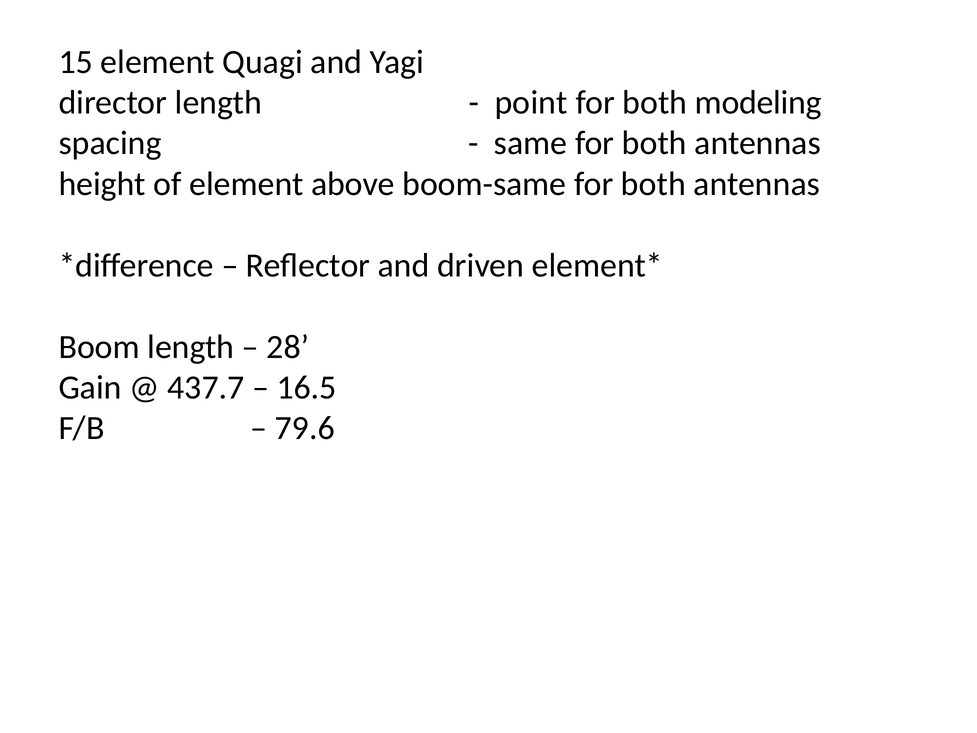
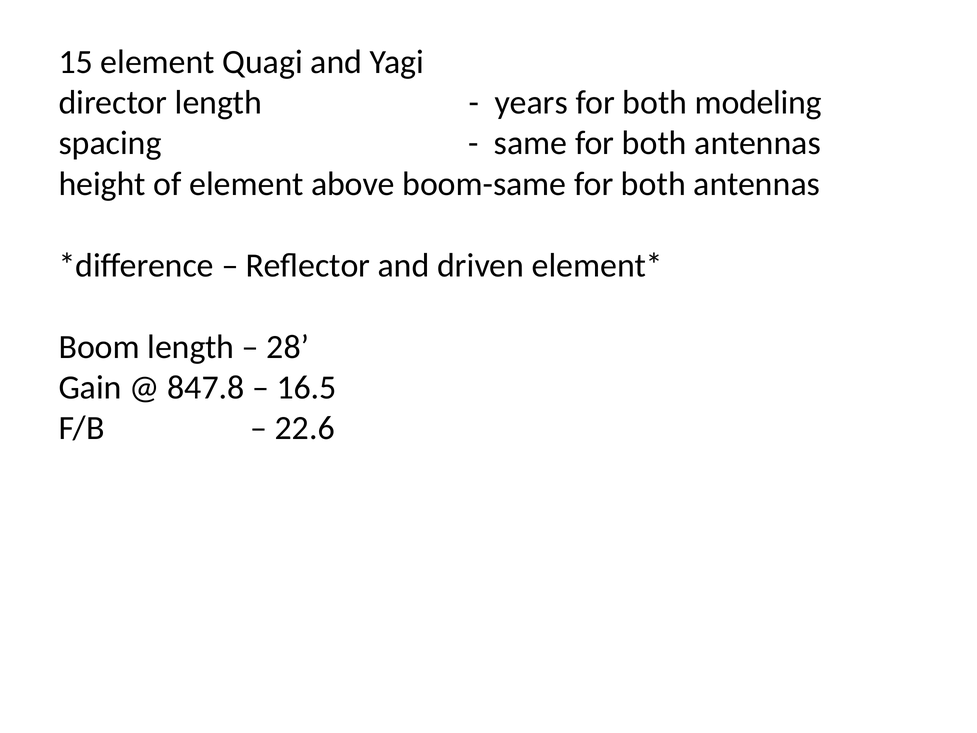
point: point -> years (531, 103)
437.7: 437.7 -> 847.8 (206, 387)
79.6: 79.6 -> 22.6 (305, 428)
